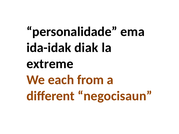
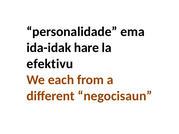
diak: diak -> hare (86, 48)
extreme: extreme -> efektivu (50, 64)
